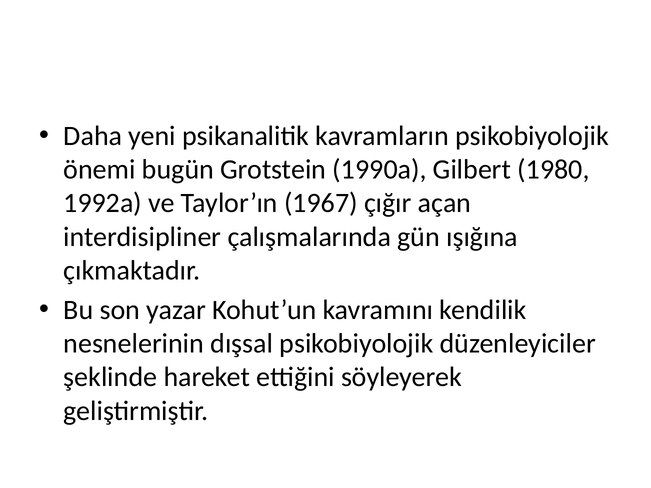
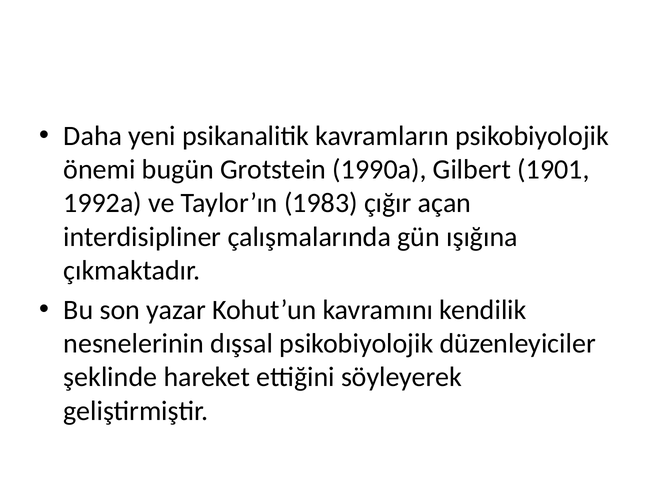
1980: 1980 -> 1901 (554, 170)
1967: 1967 -> 1983 (321, 203)
